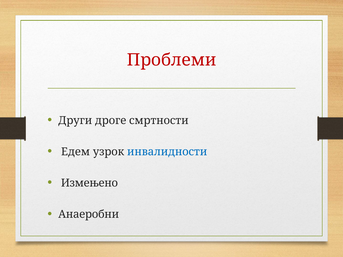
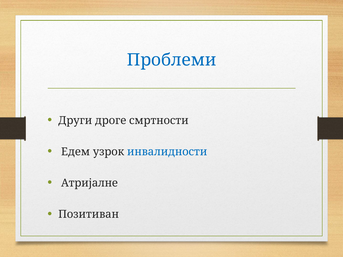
Проблеми colour: red -> blue (172, 60)
Измењено: Измењено -> Атријалне (89, 183)
Анаеробни: Анаеробни -> Позитиван (89, 214)
